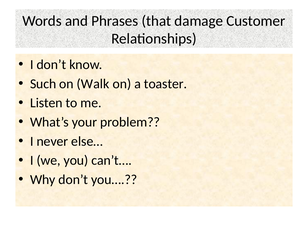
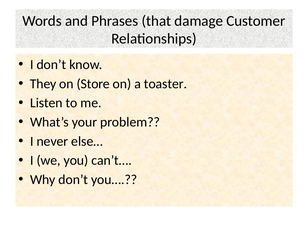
Such: Such -> They (43, 84)
Walk: Walk -> Store (93, 84)
